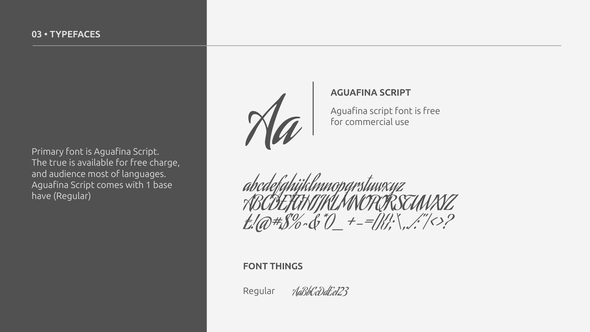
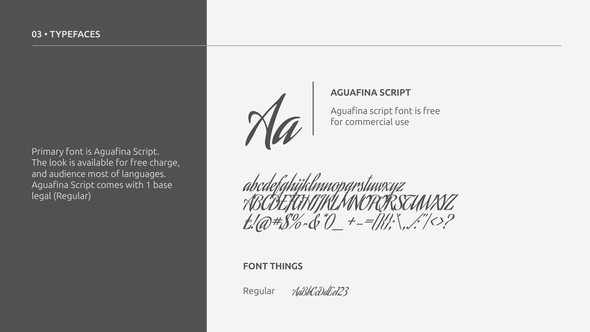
true: true -> look (58, 163)
have: have -> legal (41, 196)
